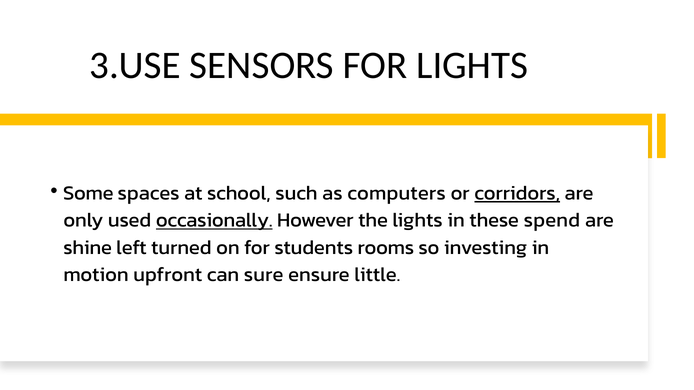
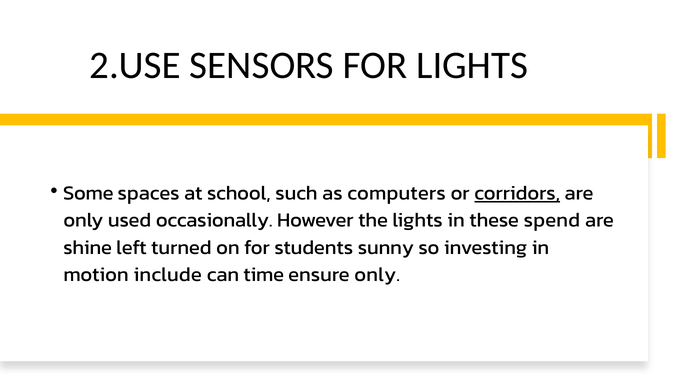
3.USE: 3.USE -> 2.USE (135, 66)
occasionally underline: present -> none (214, 220)
rooms: rooms -> sunny (386, 248)
upfront: upfront -> include (168, 275)
sure: sure -> time (264, 275)
ensure little: little -> only (377, 275)
